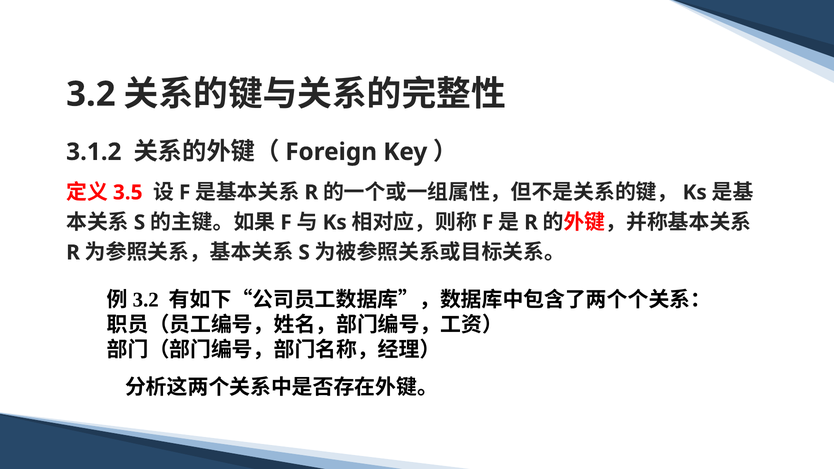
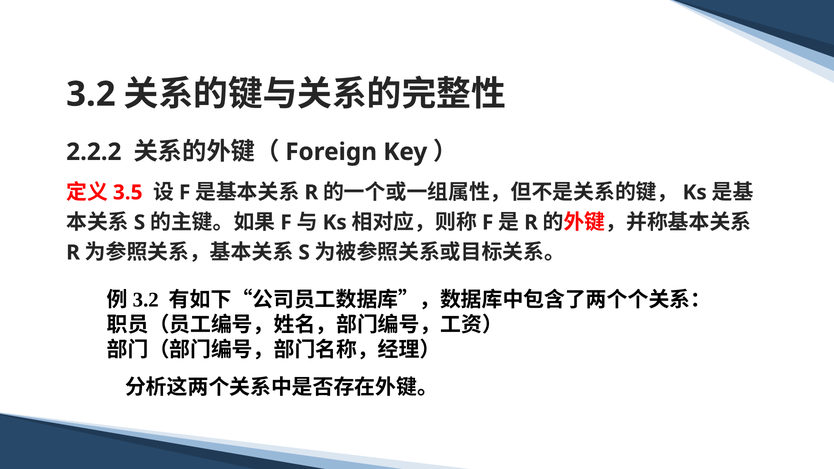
3.1.2: 3.1.2 -> 2.2.2 (94, 152)
